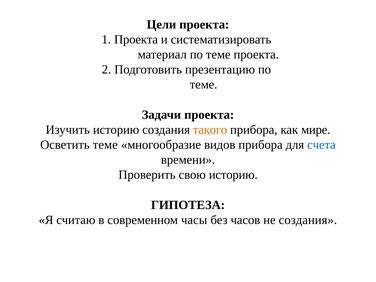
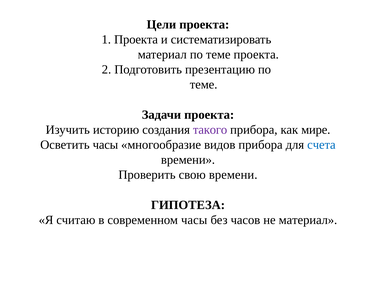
такого colour: orange -> purple (210, 130)
Осветить теме: теме -> часы (105, 145)
свою историю: историю -> времени (233, 175)
не создания: создания -> материал (308, 220)
